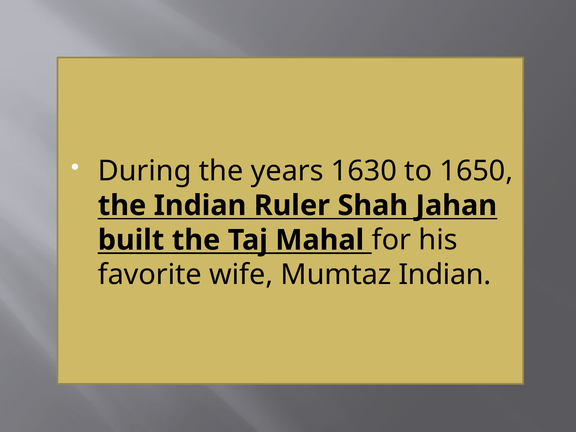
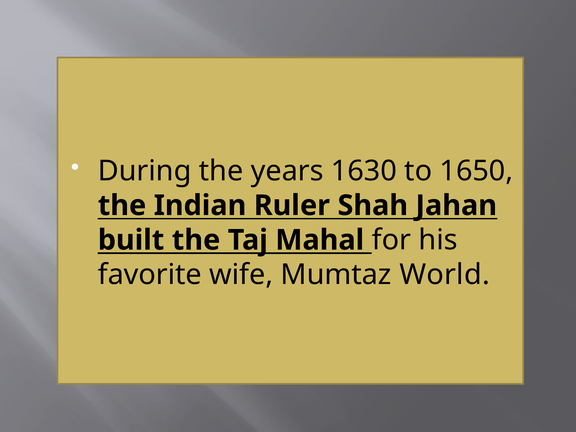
Mumtaz Indian: Indian -> World (445, 275)
